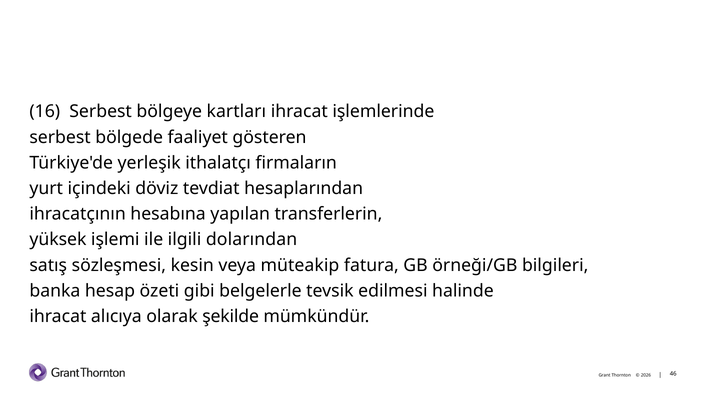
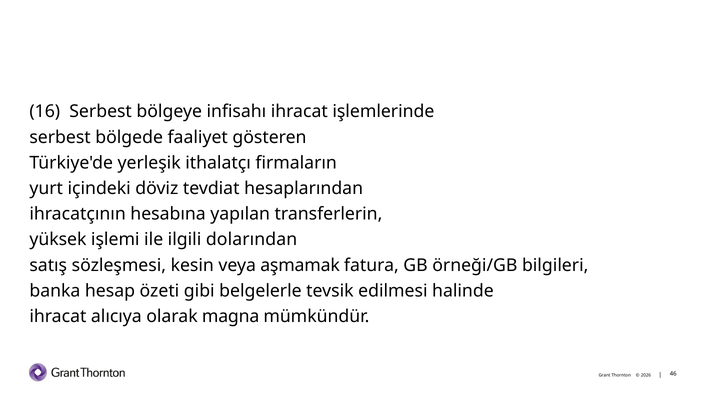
kartları: kartları -> infisahı (236, 112)
müteakip: müteakip -> aşmamak (300, 265)
şekilde: şekilde -> magna (231, 316)
